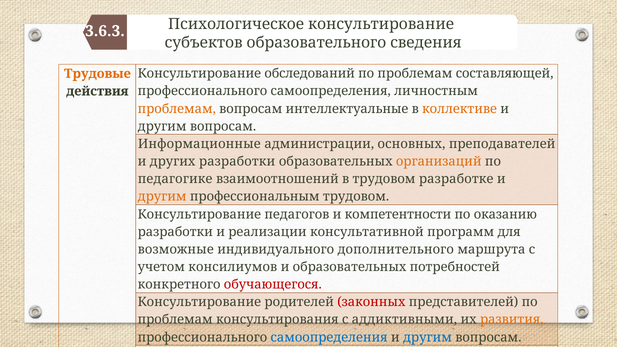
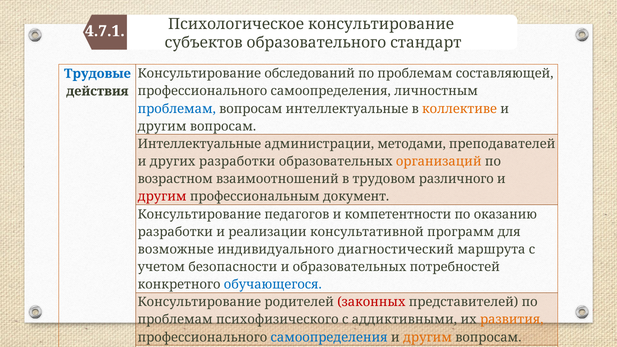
3.6.3: 3.6.3 -> 4.7.1 (105, 31)
сведения: сведения -> стандарт (426, 43)
Трудовые colour: orange -> blue (97, 74)
проблемам colour: orange -> blue (177, 109)
Информационные: Информационные -> Интеллектуальные (199, 144)
основных: основных -> методами (412, 144)
педагогике: педагогике -> возрастном (175, 179)
разработке: разработке -> различного (456, 179)
другим colour: orange -> red (162, 197)
профессиональным трудовом: трудовом -> документ (356, 197)
дополнительного: дополнительного -> диагностический (396, 249)
консилиумов: консилиумов -> безопасности (233, 267)
обучающегося colour: red -> blue (273, 285)
консультирования: консультирования -> психофизического (277, 320)
другим colour: blue -> orange (427, 337)
